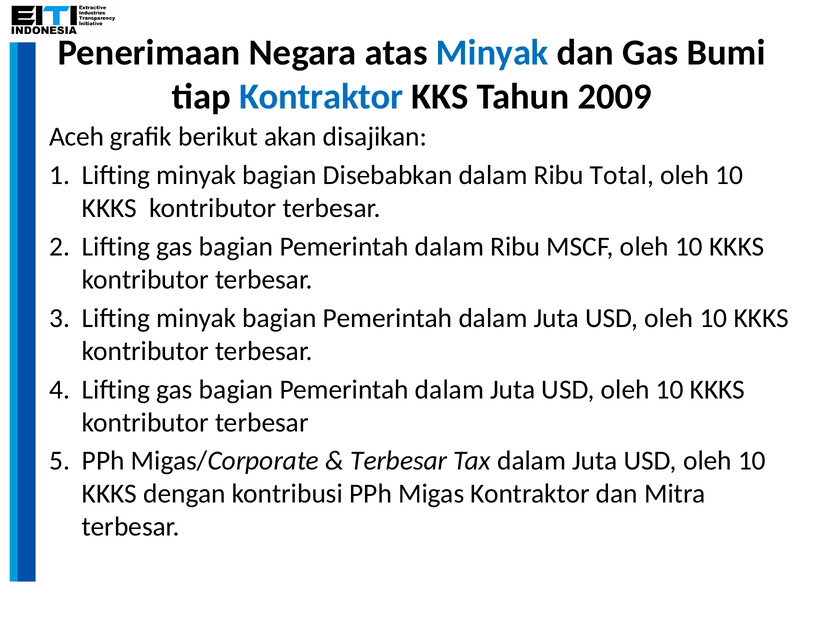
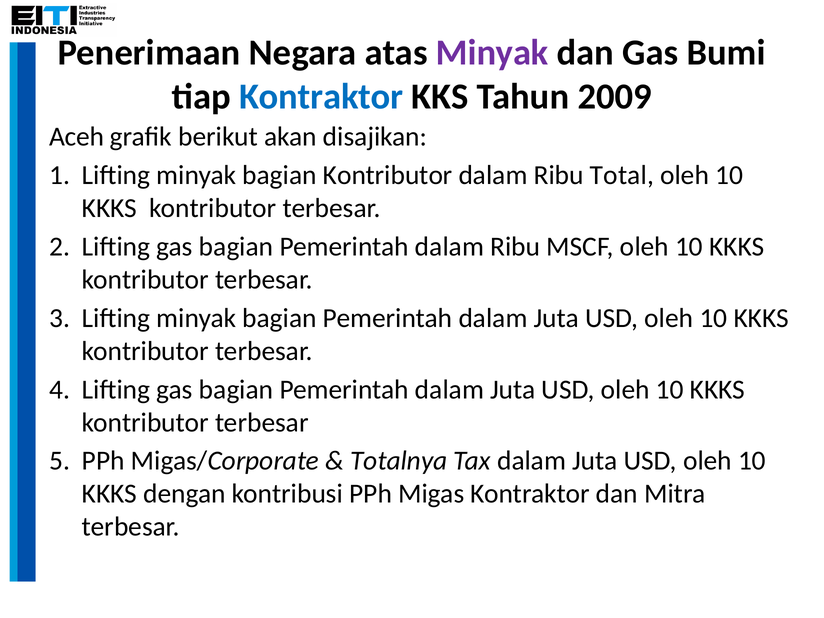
Minyak colour: blue -> purple (492, 53)
bagian Disebabkan: Disebabkan -> Kontributor (388, 175)
Terbesar: Terbesar -> Totalnya (399, 461)
